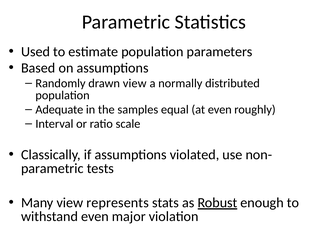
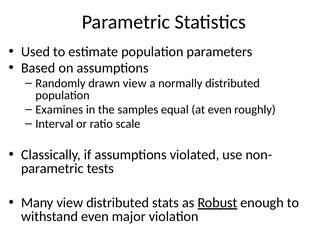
Adequate: Adequate -> Examines (59, 110)
view represents: represents -> distributed (118, 203)
